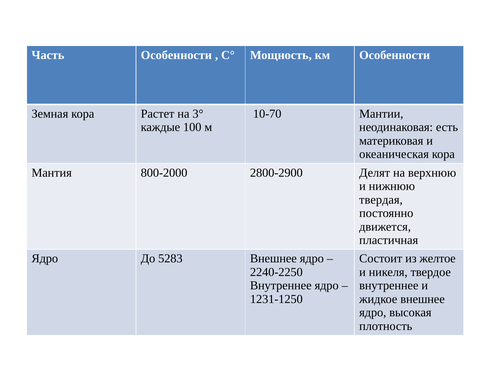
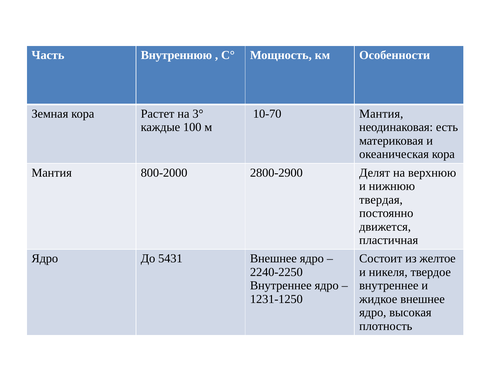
Часть Особенности: Особенности -> Внутреннюю (176, 55)
10-70 Мантии: Мантии -> Мантия (381, 114)
5283: 5283 -> 5431 (170, 259)
